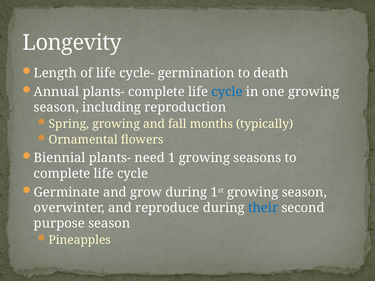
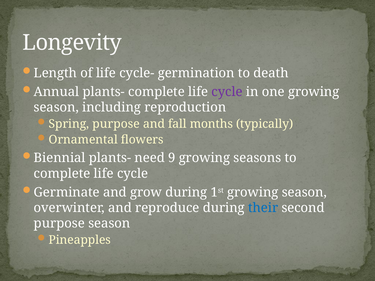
cycle colour: blue -> purple (227, 92)
Spring growing: growing -> purpose (116, 124)
1: 1 -> 9 (172, 158)
